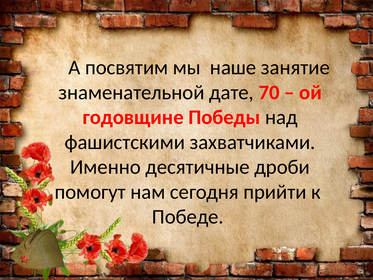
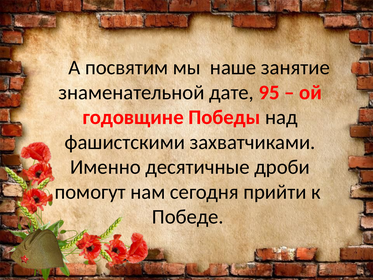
70: 70 -> 95 (269, 92)
